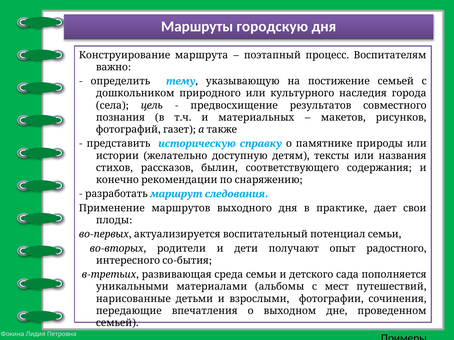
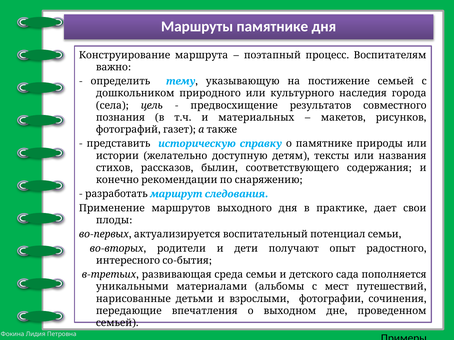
Маршруты городскую: городскую -> памятнике (272, 27)
